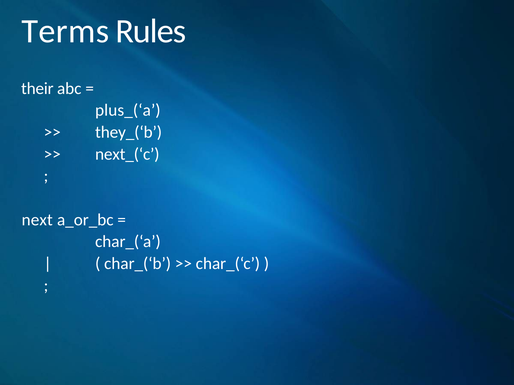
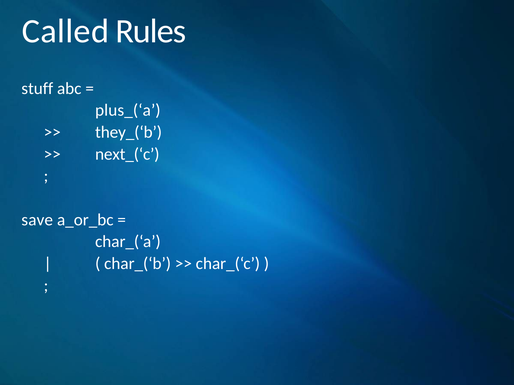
Terms: Terms -> Called (65, 31)
their: their -> stuff (37, 89)
next: next -> save (37, 220)
